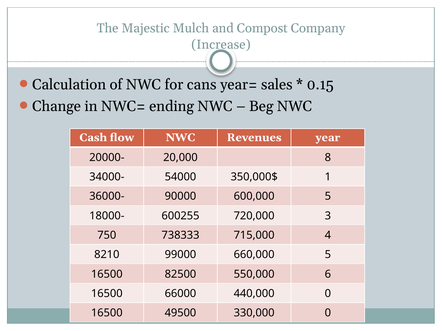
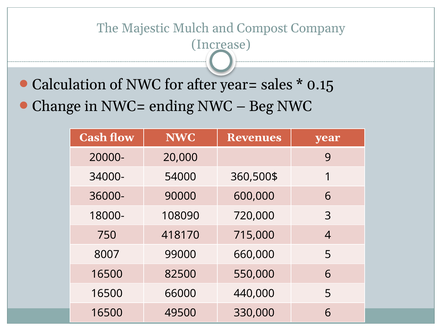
cans: cans -> after (202, 85)
8: 8 -> 9 (328, 158)
350,000$: 350,000$ -> 360,500$ (254, 177)
600,000 5: 5 -> 6 (328, 197)
600255: 600255 -> 108090 (180, 216)
738333: 738333 -> 418170 (180, 236)
8210: 8210 -> 8007 (107, 255)
440,000 0: 0 -> 5 (328, 294)
330,000 0: 0 -> 6 (328, 313)
